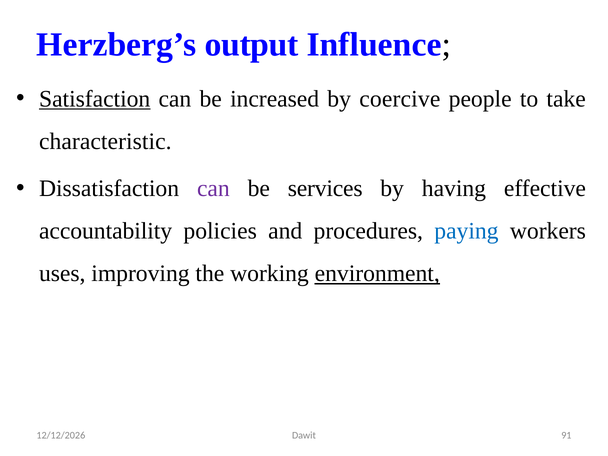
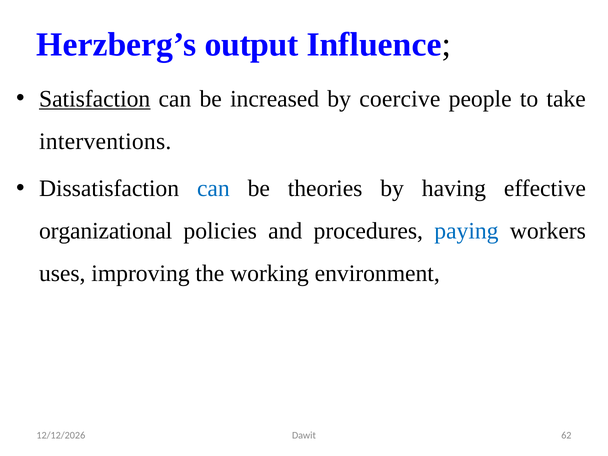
characteristic: characteristic -> interventions (105, 141)
can colour: purple -> blue (213, 189)
services: services -> theories (325, 189)
accountability: accountability -> organizational (106, 231)
environment underline: present -> none (377, 273)
91: 91 -> 62 (566, 435)
